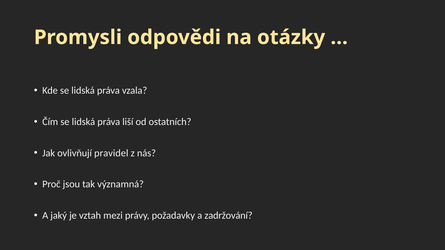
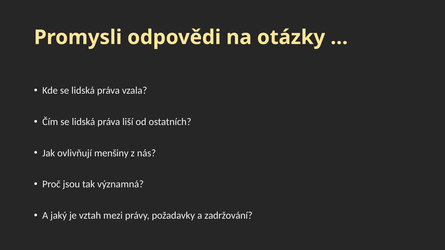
pravidel: pravidel -> menšiny (111, 153)
